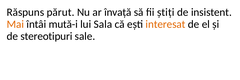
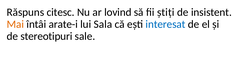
părut: părut -> citesc (61, 12)
învață: învață -> lovind (118, 12)
mută-i: mută-i -> arate-i (63, 24)
interesat colour: orange -> blue (166, 24)
